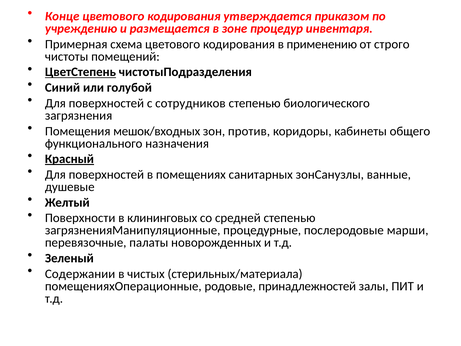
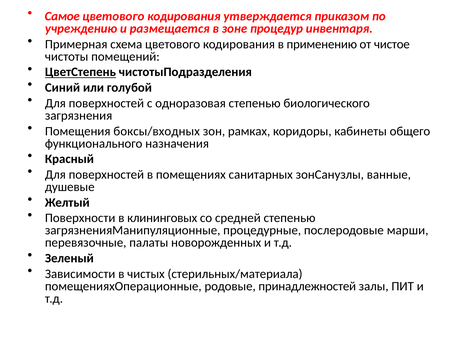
Конце: Конце -> Самое (62, 16)
строго: строго -> чистое (392, 44)
сотрудников: сотрудников -> одноразовая (191, 103)
мешок/входных: мешок/входных -> боксы/входных (157, 131)
против: против -> рамках (249, 131)
Красный underline: present -> none (69, 159)
Содержании: Содержании -> Зависимости (80, 274)
